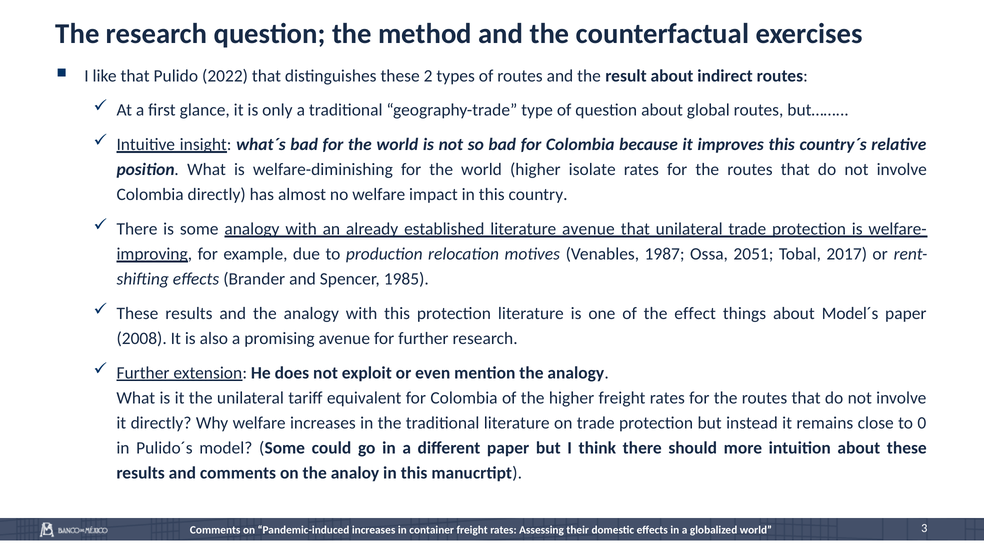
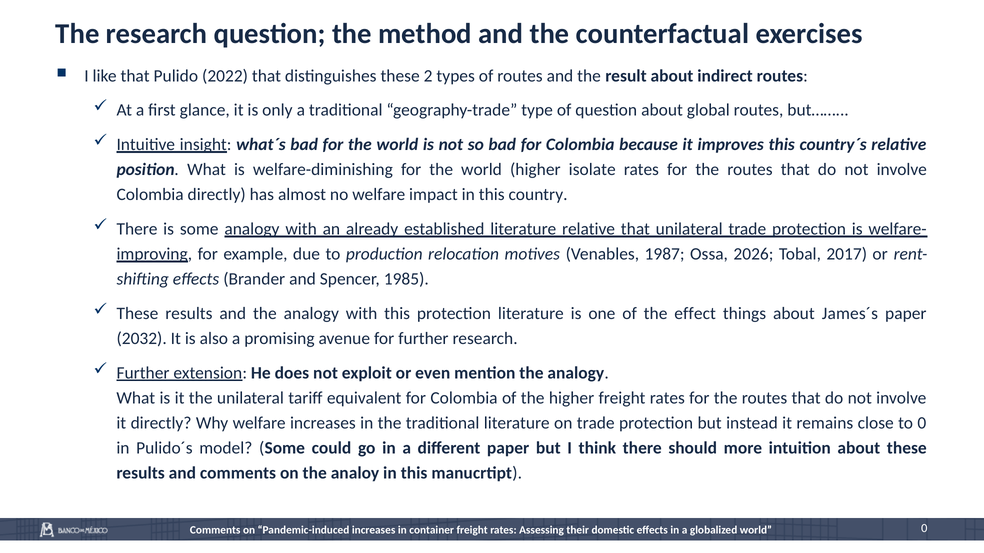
literature avenue: avenue -> relative (589, 229)
2051: 2051 -> 2026 (753, 254)
Model´s: Model´s -> James´s (850, 314)
2008: 2008 -> 2032 (142, 339)
world 3: 3 -> 0 (924, 528)
